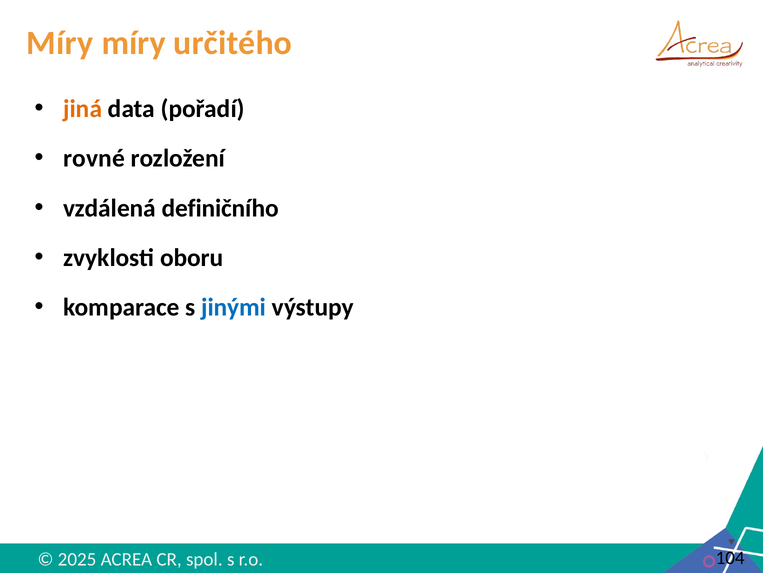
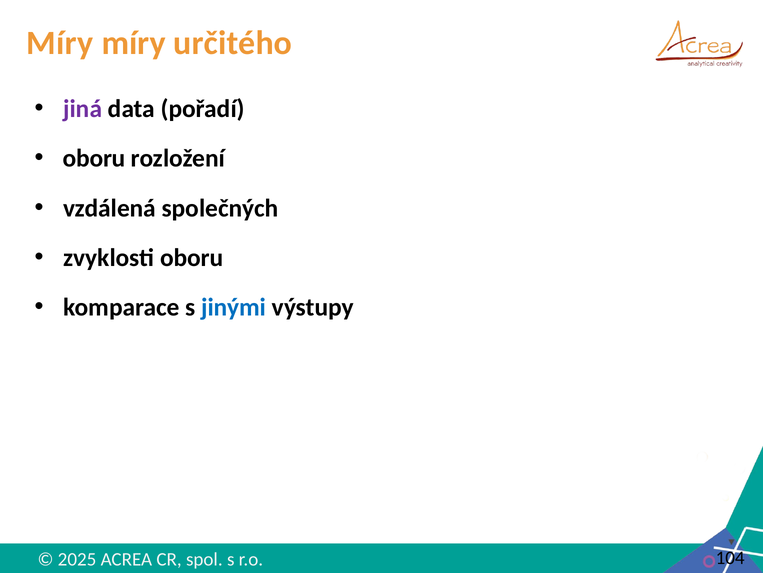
jiná colour: orange -> purple (83, 109)
rovné: rovné -> oboru (94, 158)
definičního: definičního -> společných (220, 208)
